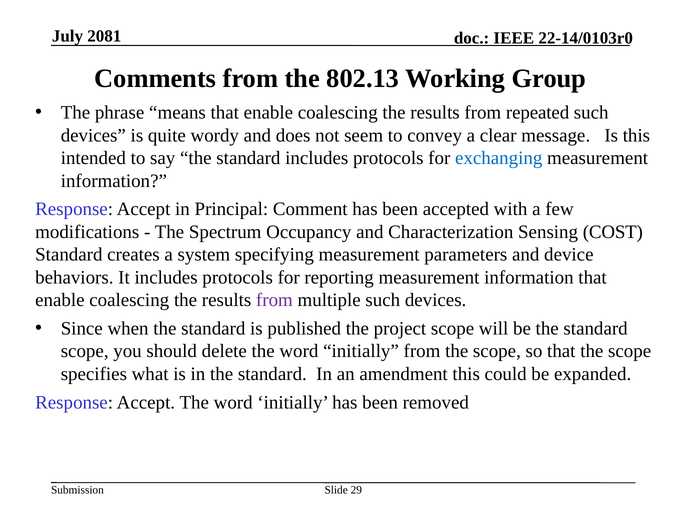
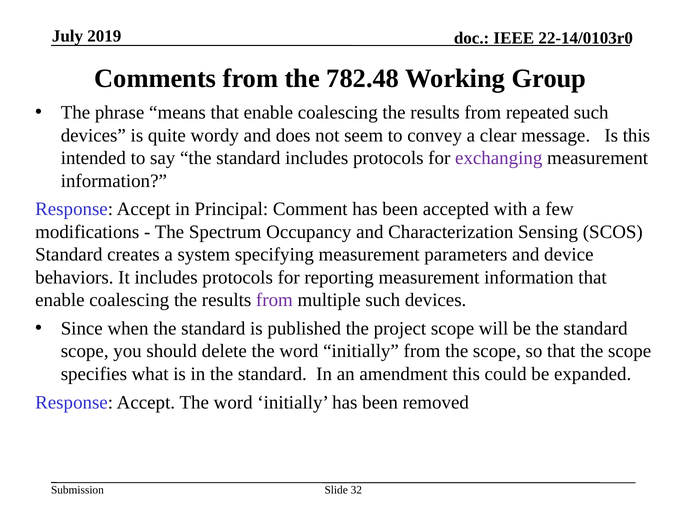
2081: 2081 -> 2019 (104, 36)
802.13: 802.13 -> 782.48 (363, 78)
exchanging colour: blue -> purple (499, 158)
COST: COST -> SCOS (613, 232)
29: 29 -> 32 (356, 490)
